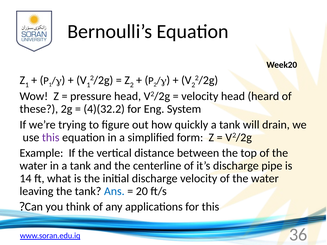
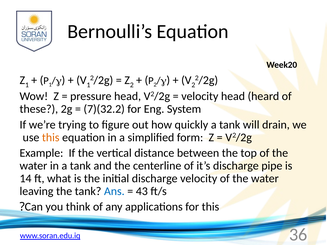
4)(32.2: 4)(32.2 -> 7)(32.2 (104, 109)
this colour: purple -> orange (51, 138)
20: 20 -> 43 (142, 191)
